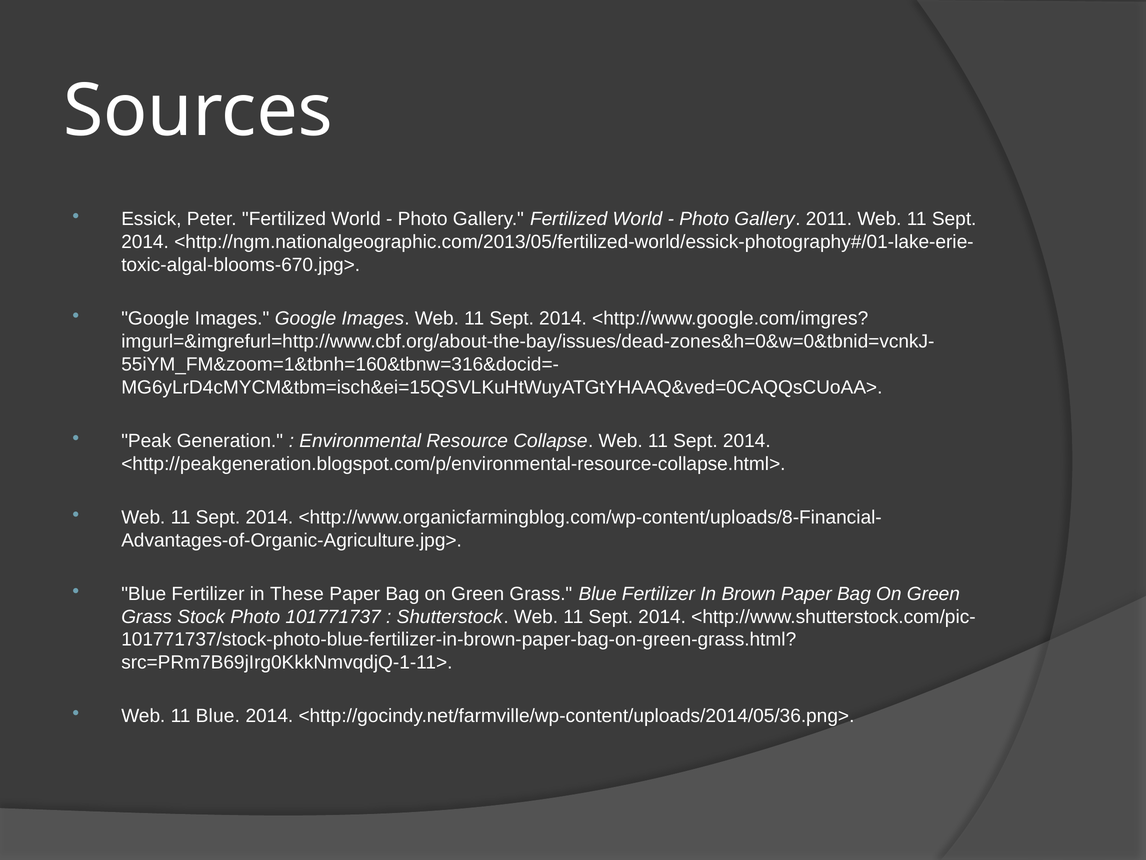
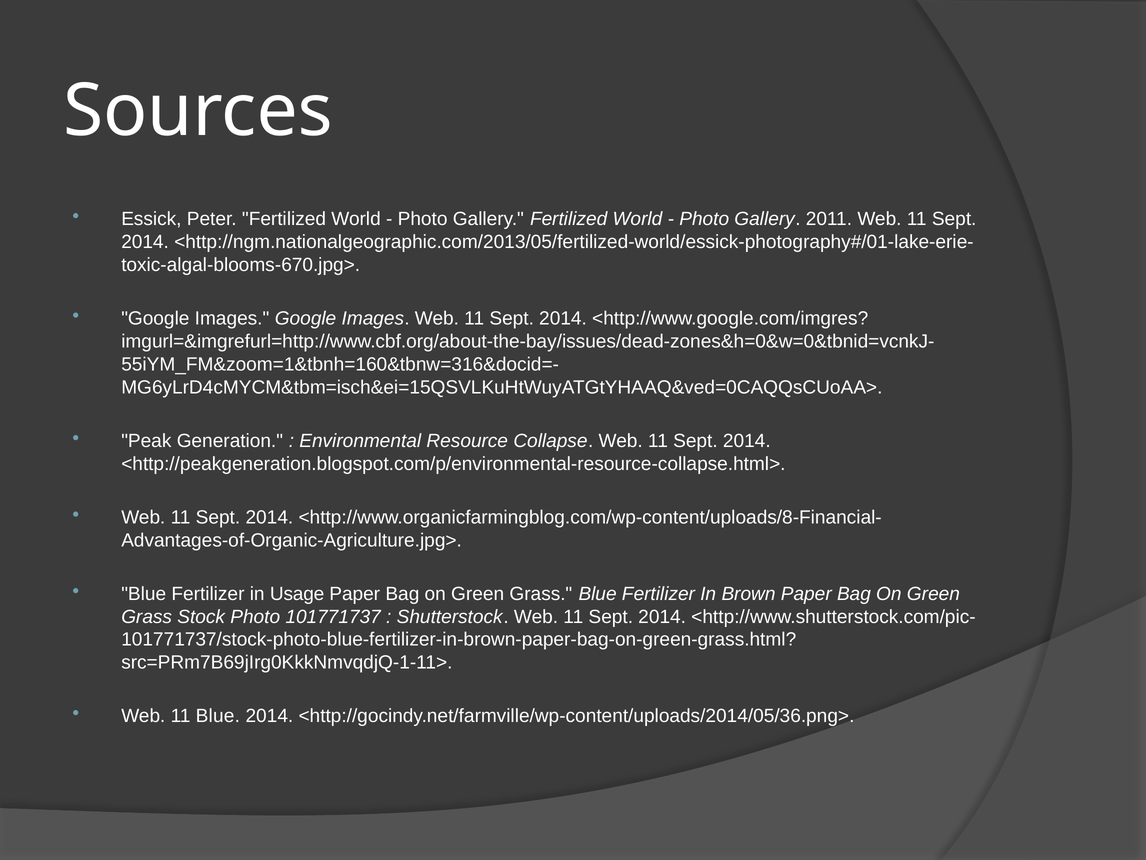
These: These -> Usage (297, 593)
